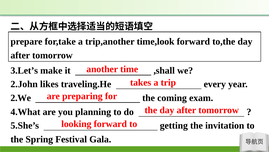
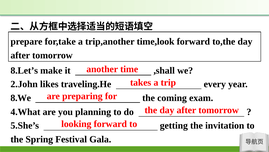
3.Let’s: 3.Let’s -> 8.Let’s (24, 70)
2.We: 2.We -> 8.We (21, 97)
